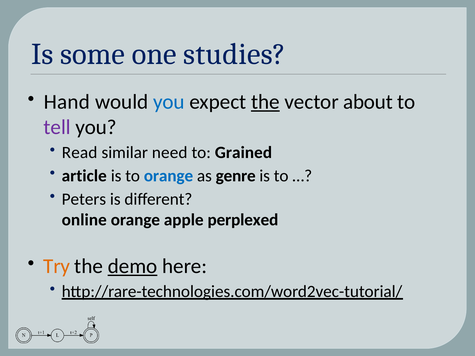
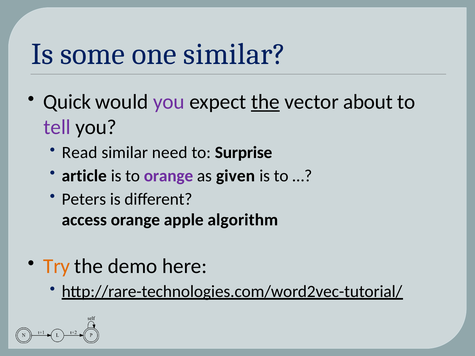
one studies: studies -> similar (234, 54)
Hand: Hand -> Quick (67, 102)
you colour: blue -> purple (169, 102)
Grained: Grained -> Surprise (244, 153)
orange colour: blue -> purple (168, 176)
genre: genre -> given (235, 176)
online: online -> access (84, 220)
perplexed: perplexed -> algorithm (243, 220)
demo underline: present -> none (133, 266)
